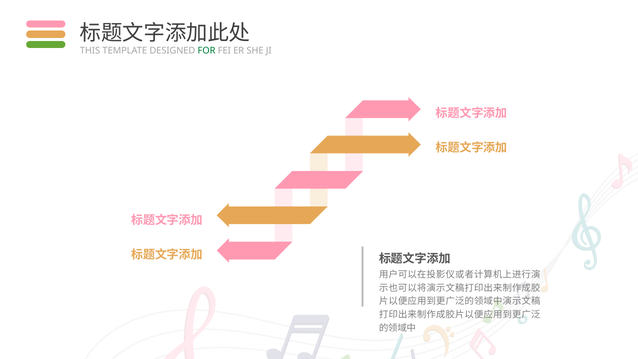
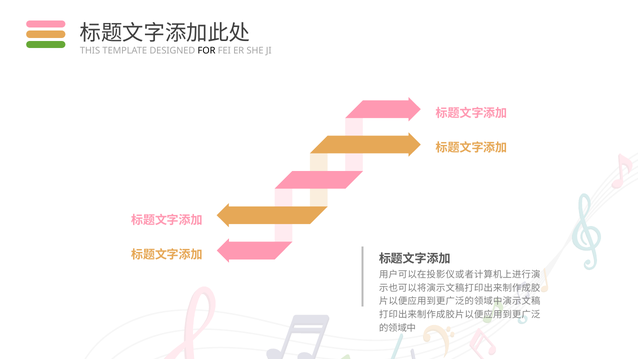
FOR colour: green -> black (207, 51)
